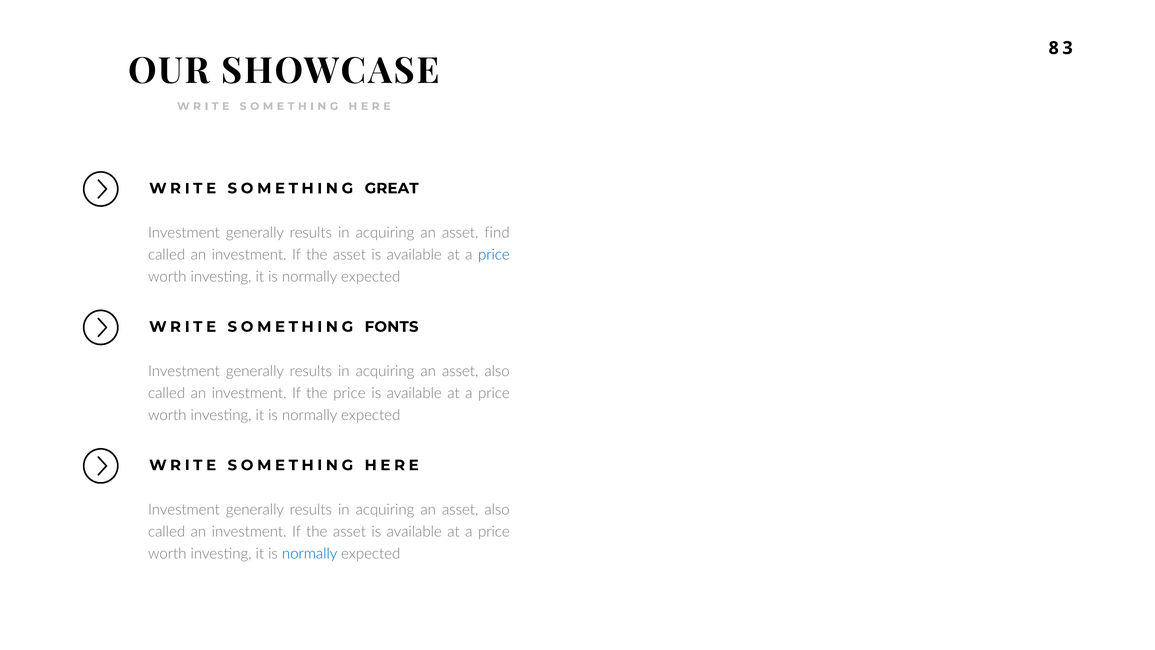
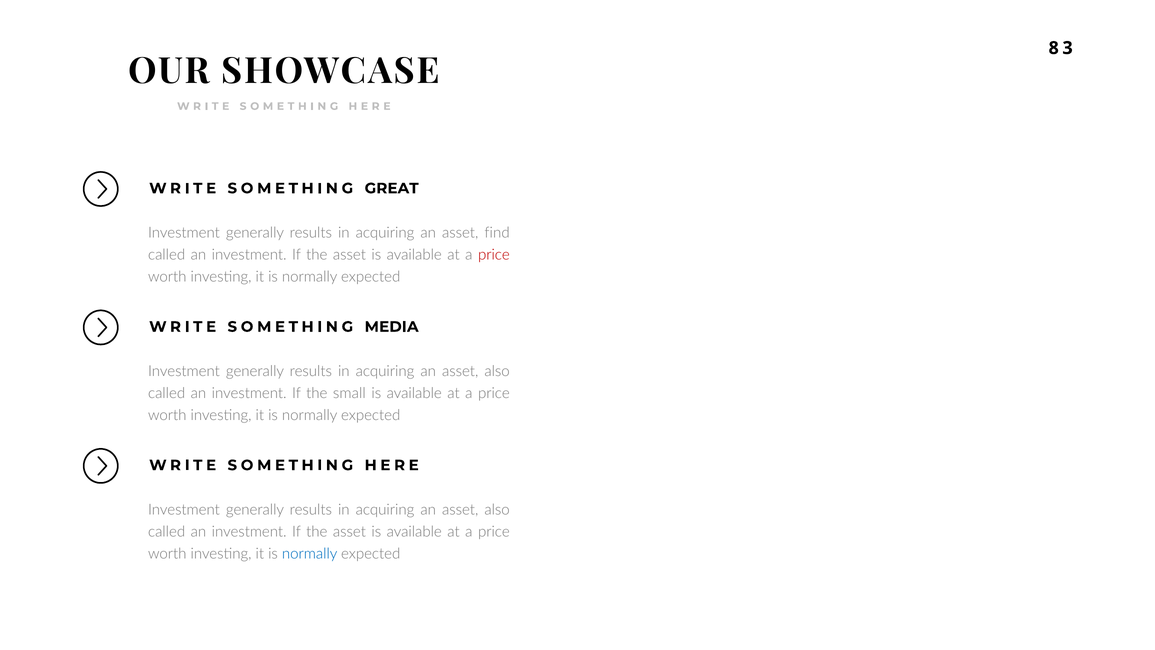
price colour: blue -> red (494, 255)
FONTS: FONTS -> MEDIA (392, 327)
the price: price -> small (349, 393)
